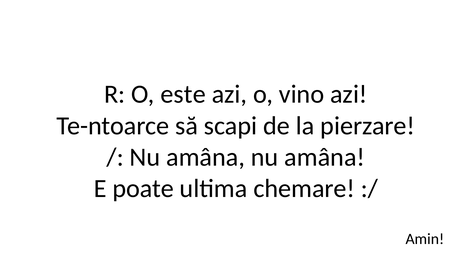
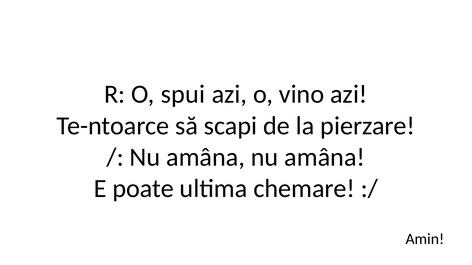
este: este -> spui (183, 94)
